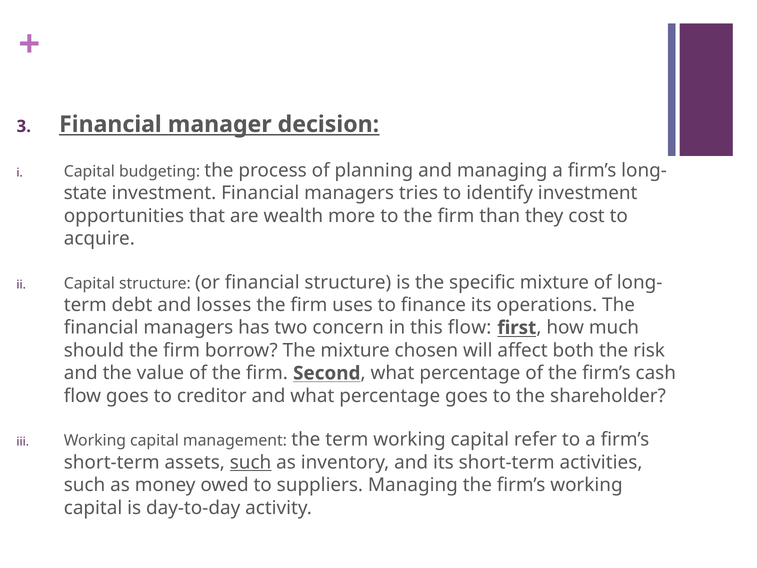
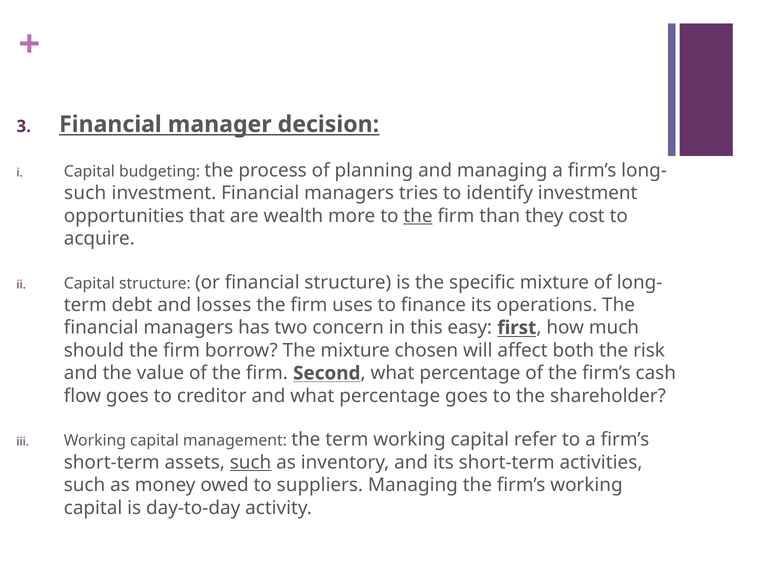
state: state -> such (85, 193)
the underline: none -> present (418, 216)
this flow: flow -> easy (470, 328)
